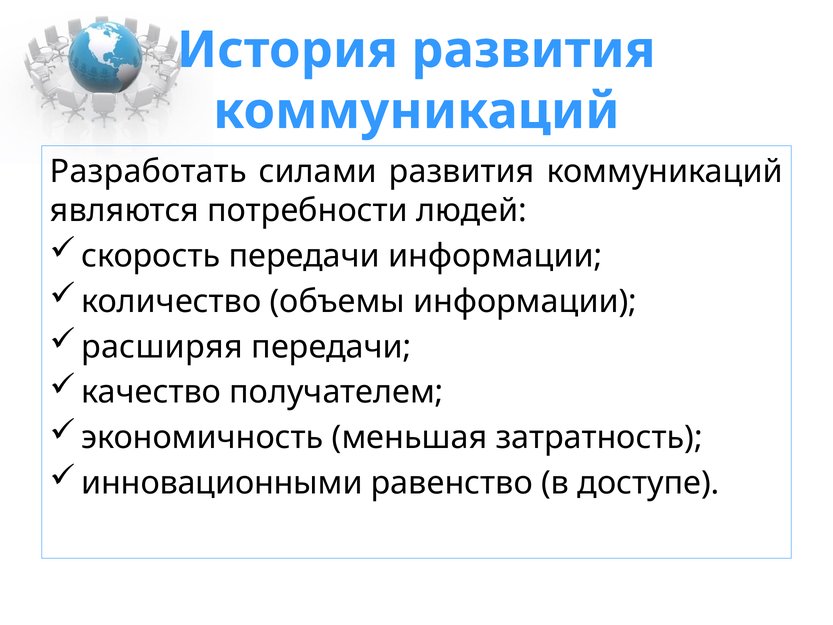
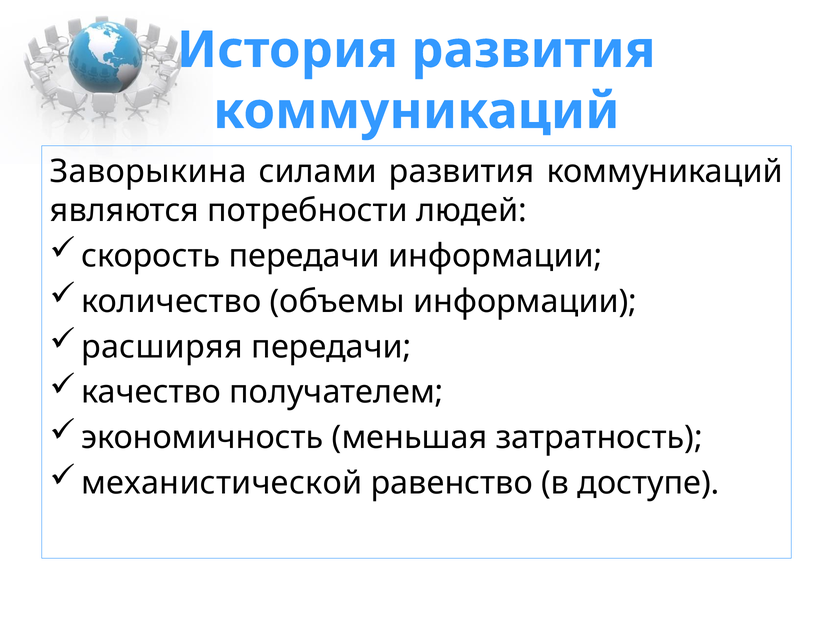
Разработать: Разработать -> Заворыкина (148, 172)
инновационными: инновационными -> механистической (222, 483)
